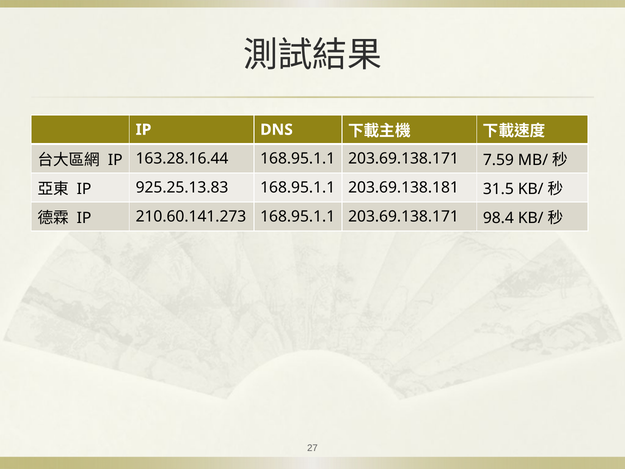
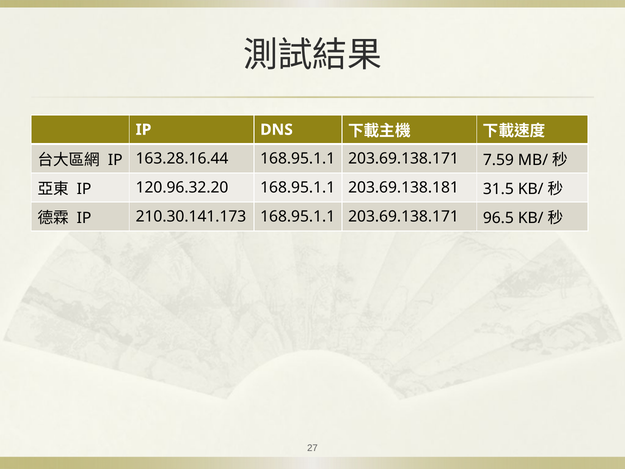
925.25.13.83: 925.25.13.83 -> 120.96.32.20 (182, 188)
210.60.141.273: 210.60.141.273 -> 210.30.141.173 (191, 216)
98.4: 98.4 -> 96.5 (498, 218)
